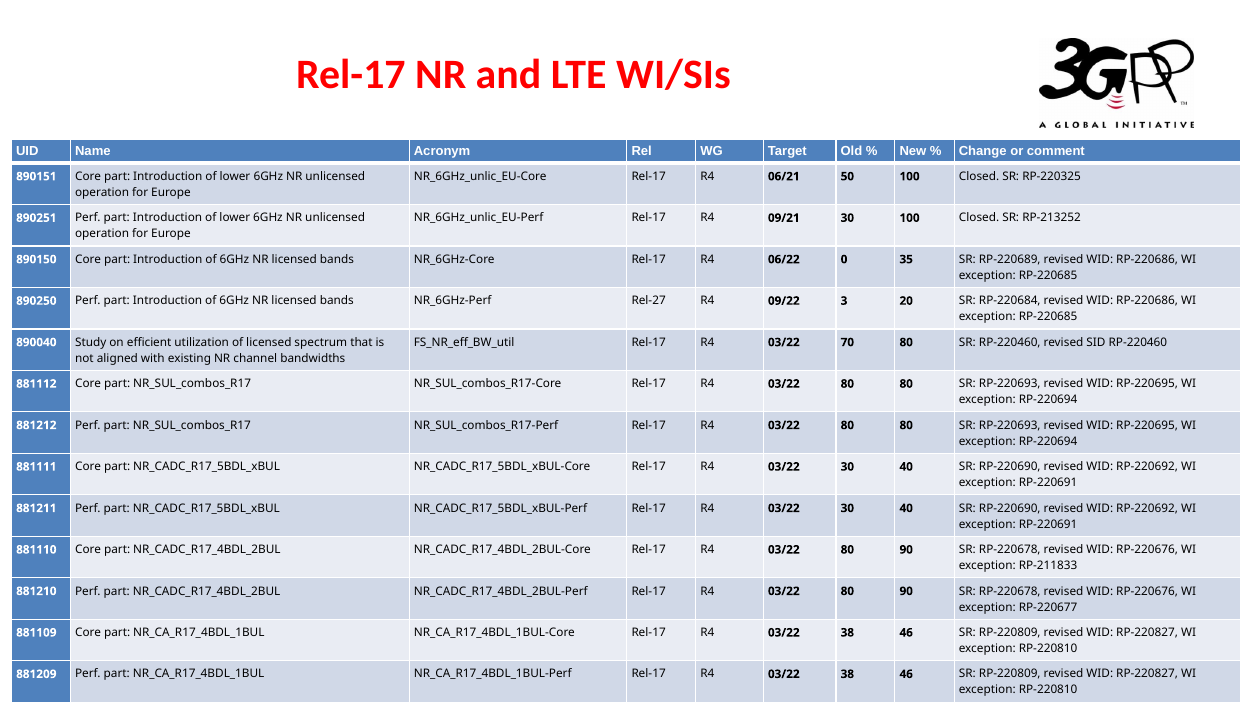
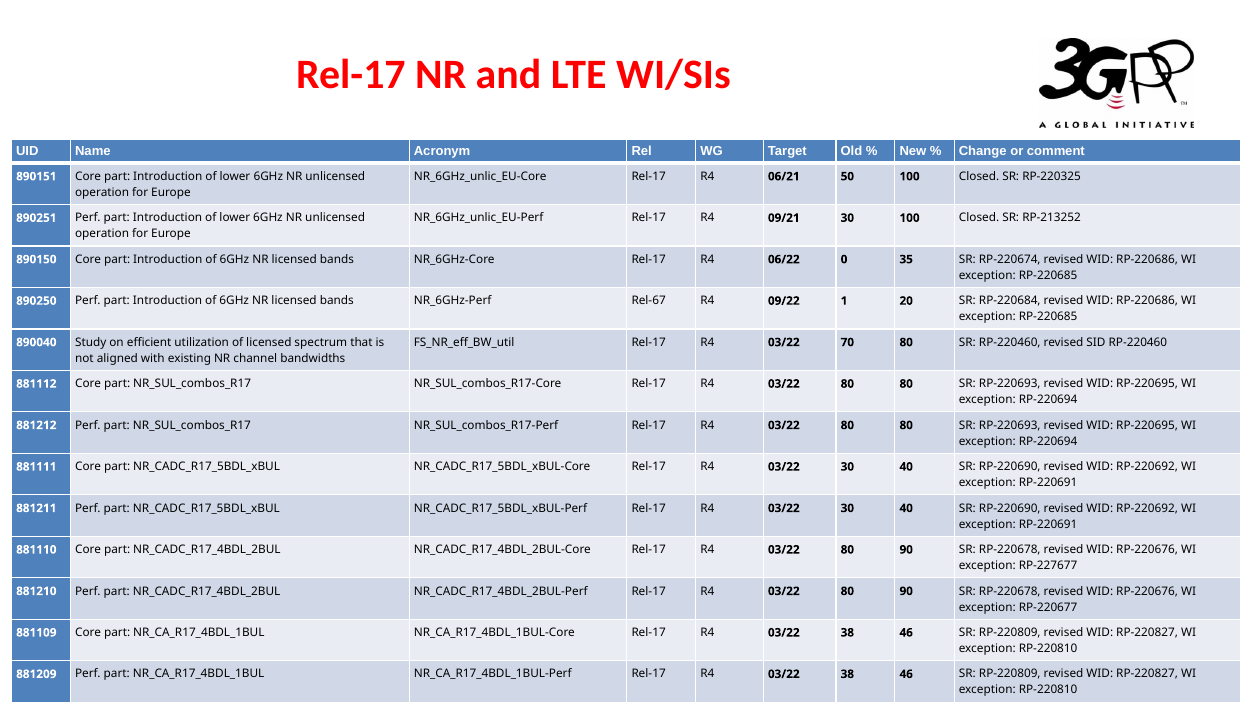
RP-220689: RP-220689 -> RP-220674 (1010, 260)
Rel-27: Rel-27 -> Rel-67 (649, 301)
3: 3 -> 1 (844, 301)
RP-211833: RP-211833 -> RP-227677 (1048, 566)
